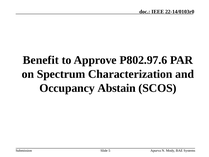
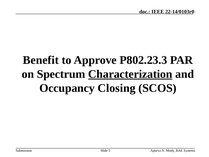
P802.97.6: P802.97.6 -> P802.23.3 (143, 60)
Characterization underline: none -> present (130, 74)
Abstain: Abstain -> Closing (117, 88)
